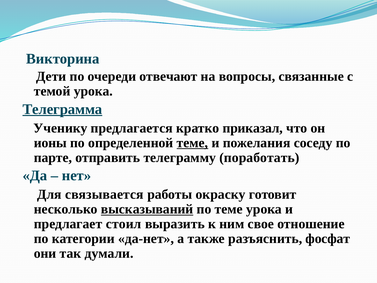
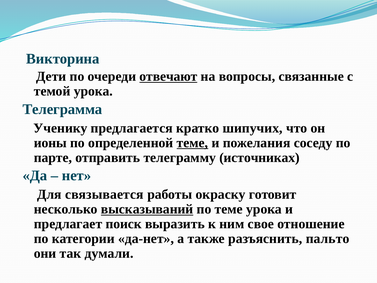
отвечают underline: none -> present (168, 76)
Телеграмма underline: present -> none (62, 109)
приказал: приказал -> шипучих (253, 128)
поработать: поработать -> источниках (259, 157)
стоил: стоил -> поиск (124, 224)
фосфат: фосфат -> пальто (328, 238)
